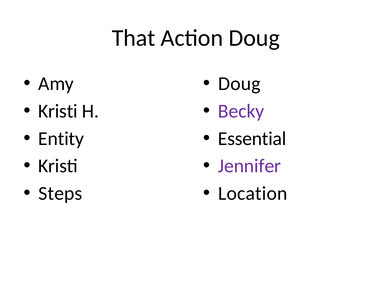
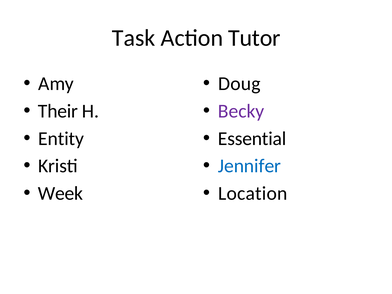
That: That -> Task (134, 38)
Action Doug: Doug -> Tutor (254, 38)
Kristi: Kristi -> Their (58, 111)
Jennifer colour: purple -> blue (249, 166)
Steps: Steps -> Week (61, 193)
